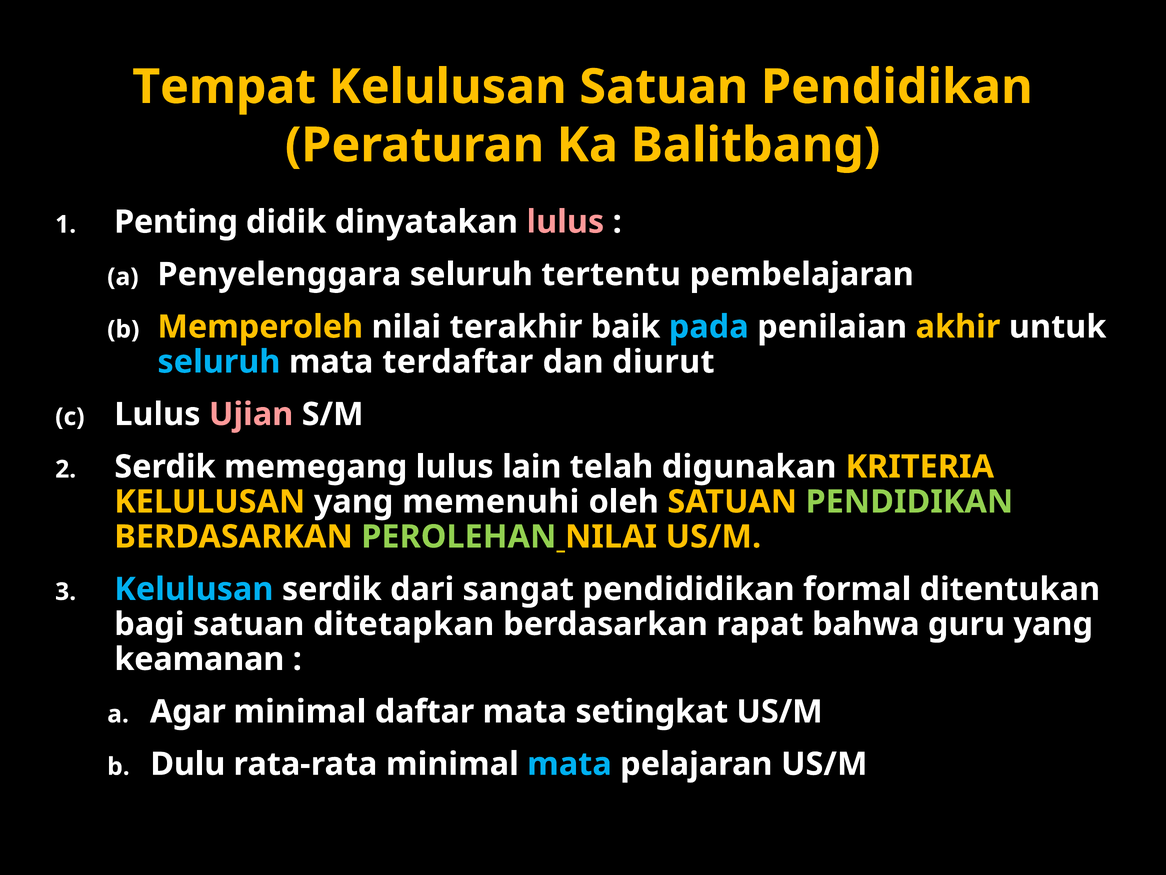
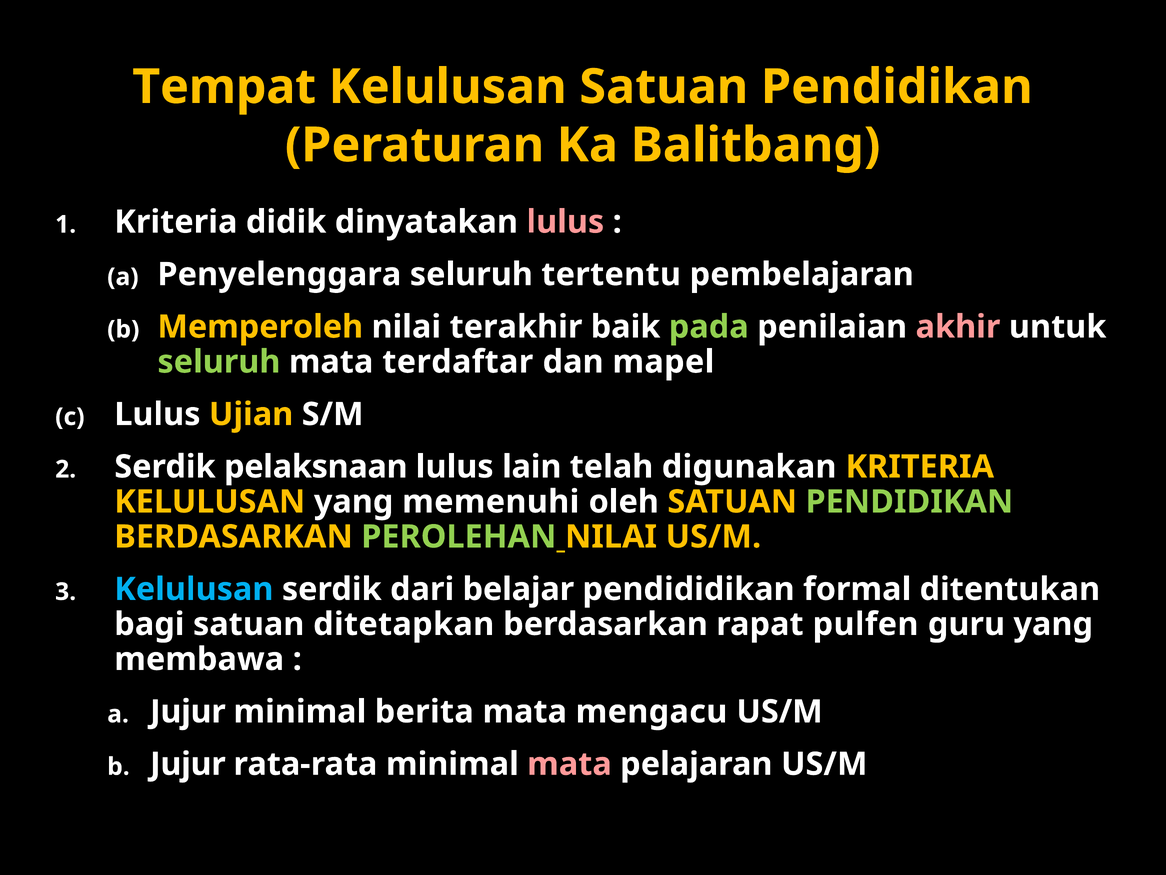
Penting: Penting -> Kriteria (176, 222)
pada colour: light blue -> light green (709, 327)
akhir colour: yellow -> pink (958, 327)
seluruh colour: light blue -> light green (219, 362)
diurut: diurut -> mapel (663, 362)
Ujian colour: pink -> yellow (251, 414)
memegang: memegang -> pelaksnaan (316, 467)
sangat: sangat -> belajar (518, 589)
bahwa: bahwa -> pulfen (866, 624)
keamanan: keamanan -> membawa (199, 659)
Agar: Agar -> Jujur (188, 711)
daftar: daftar -> berita (424, 711)
setingkat: setingkat -> mengacu (652, 711)
Dulu: Dulu -> Jujur (188, 764)
mata colour: light blue -> pink (569, 764)
